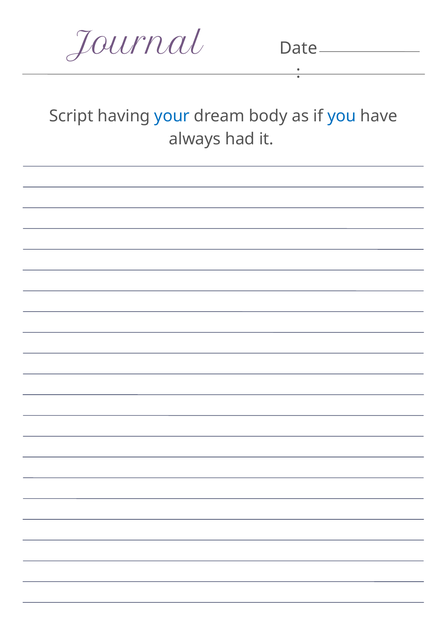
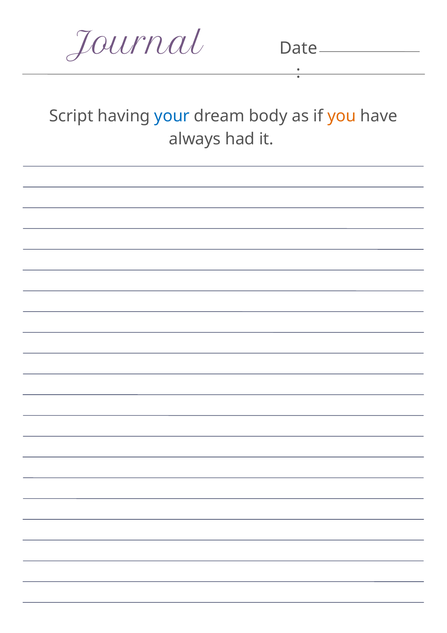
you colour: blue -> orange (342, 116)
